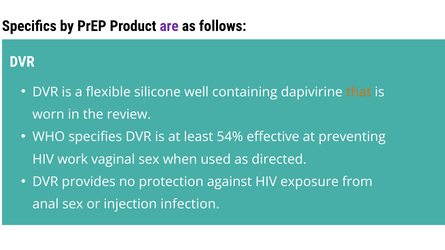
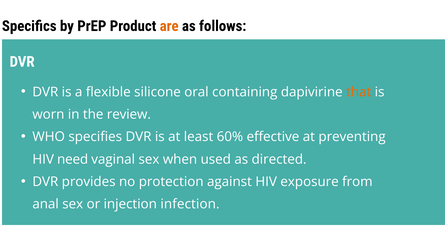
are colour: purple -> orange (169, 26)
well: well -> oral (196, 92)
54%: 54% -> 60% (230, 137)
work: work -> need (73, 160)
